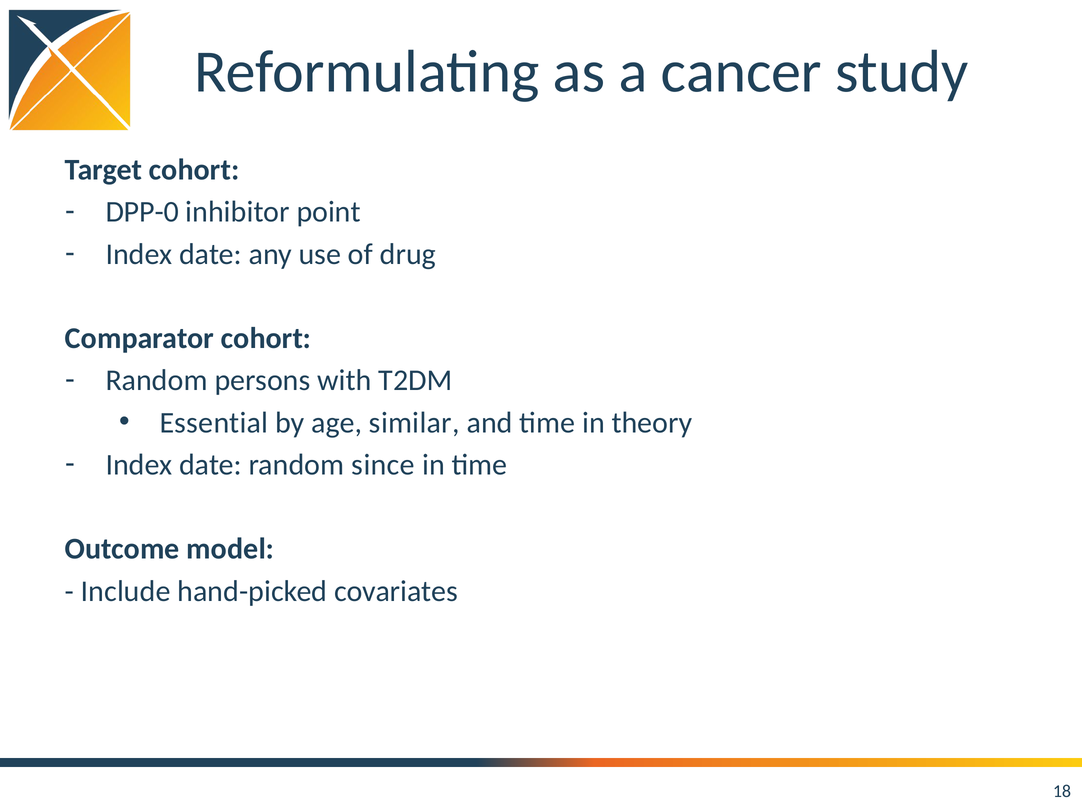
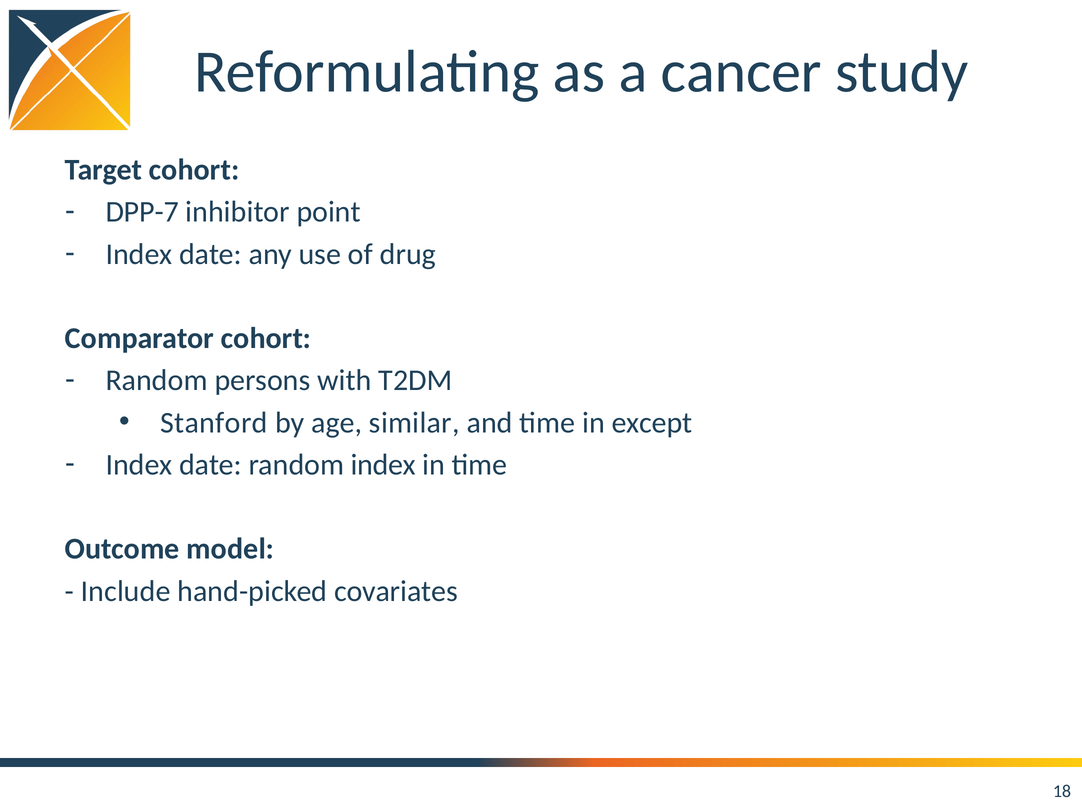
DPP-0: DPP-0 -> DPP-7 (142, 212)
Essential: Essential -> Stanford (214, 422)
theory: theory -> except (652, 422)
random since: since -> index (383, 464)
